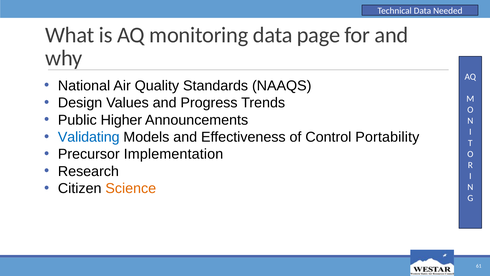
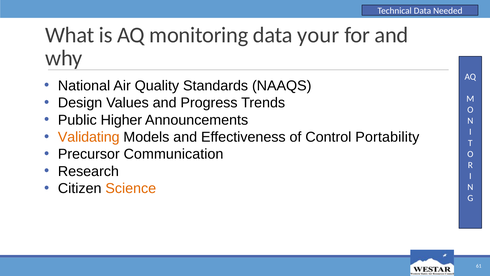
page: page -> your (318, 35)
Validating colour: blue -> orange (89, 137)
Implementation: Implementation -> Communication (174, 154)
